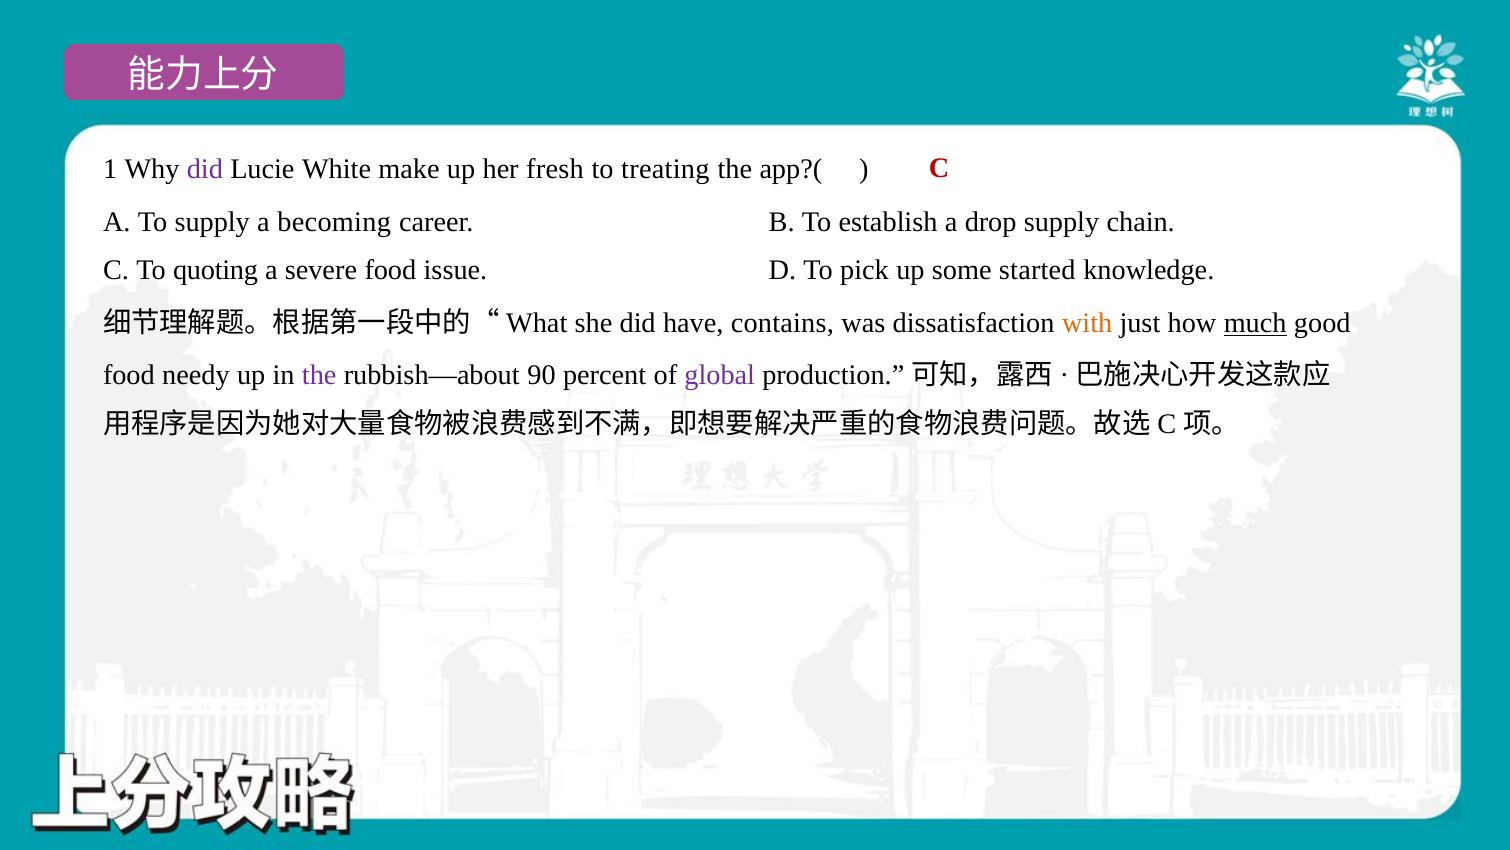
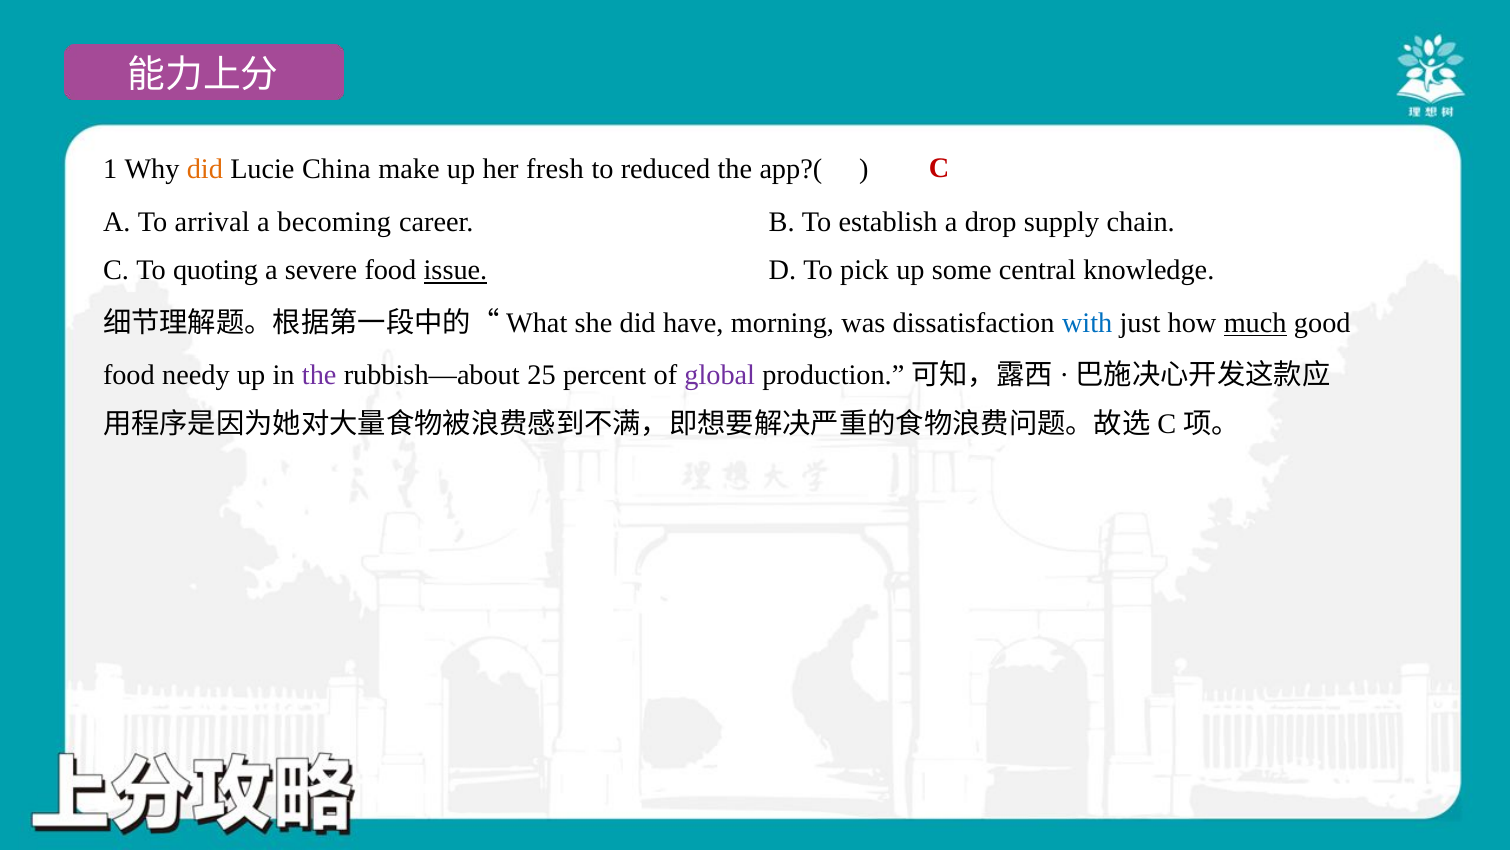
did colour: purple -> orange (205, 169)
White: White -> China (336, 169)
treating: treating -> reduced (666, 169)
To supply: supply -> arrival (212, 222)
issue underline: none -> present (455, 270)
started: started -> central (1037, 270)
contains: contains -> morning (782, 323)
with colour: orange -> blue (1087, 323)
90: 90 -> 25 (542, 375)
